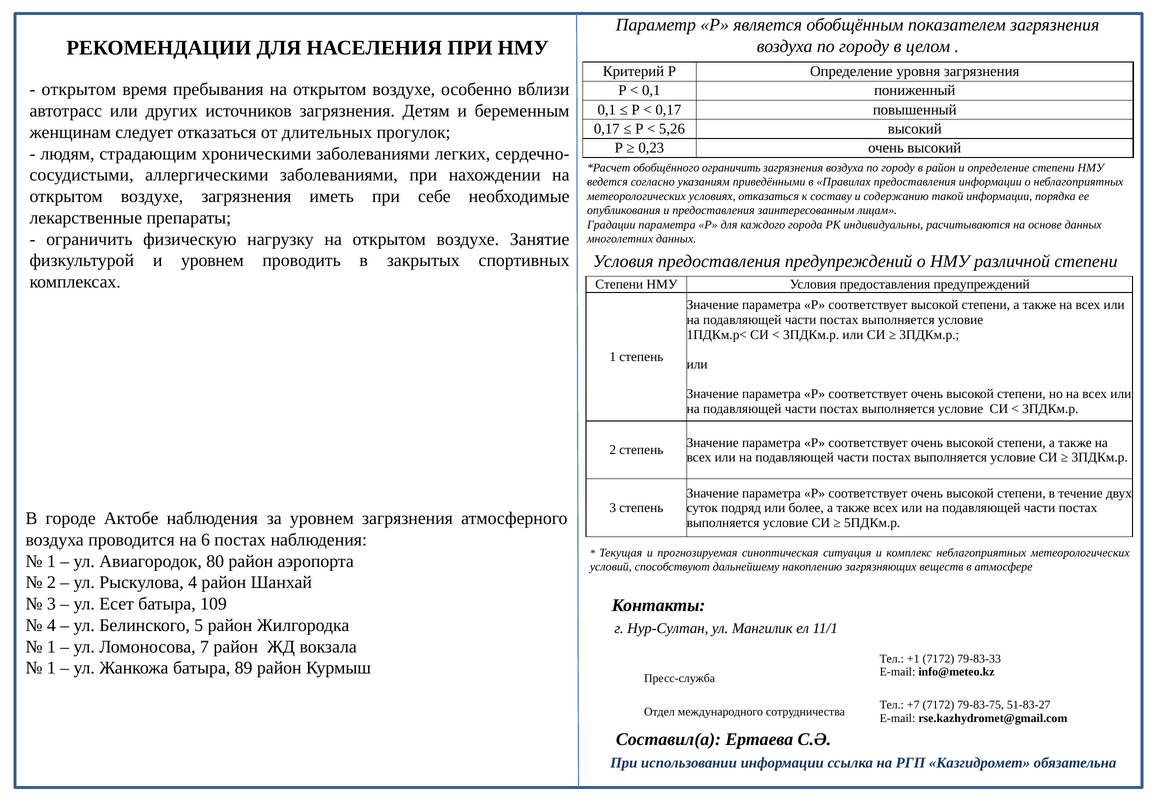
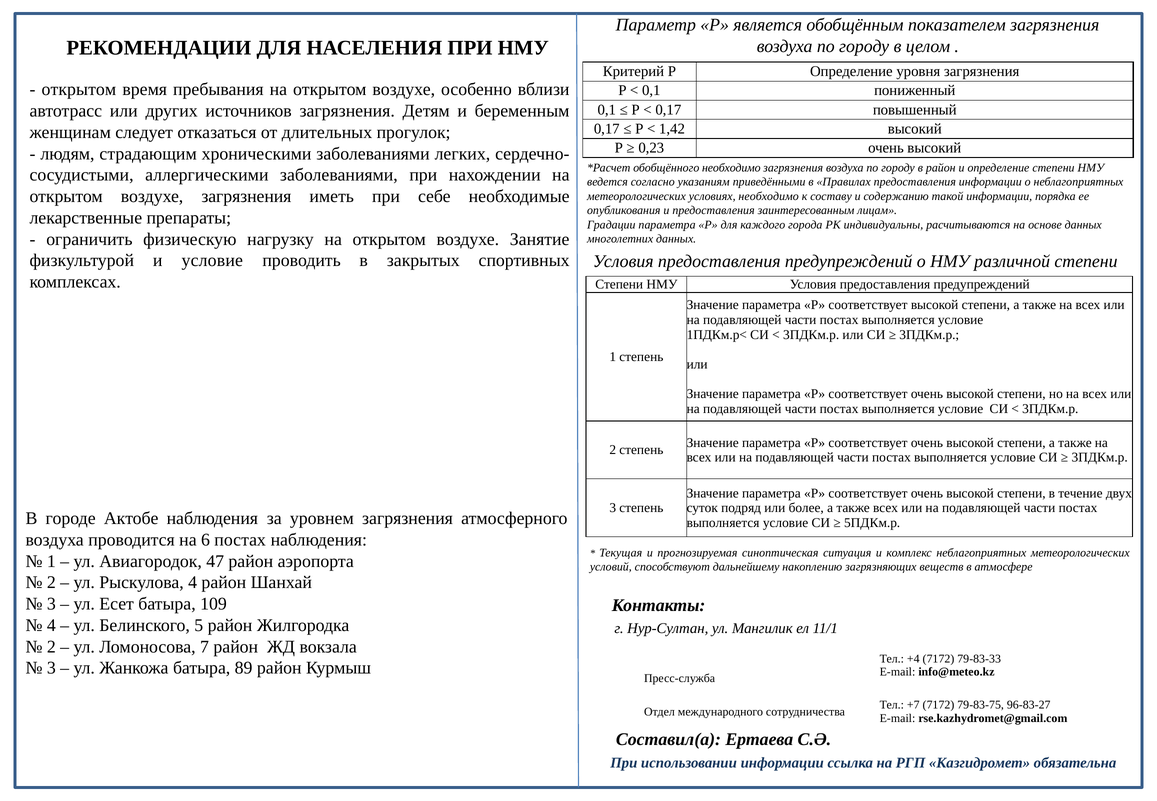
5,26: 5,26 -> 1,42 (672, 129)
обобщённого ограничить: ограничить -> необходимо (731, 168)
условиях отказаться: отказаться -> необходимо (769, 196)
и уровнем: уровнем -> условие (212, 260)
80: 80 -> 47 (215, 561)
1: 1 -> 2 (51, 647)
+1: +1 -> +4 (913, 659)
1: 1 -> 3 (51, 668)
51-83-27: 51-83-27 -> 96-83-27 (1029, 705)
